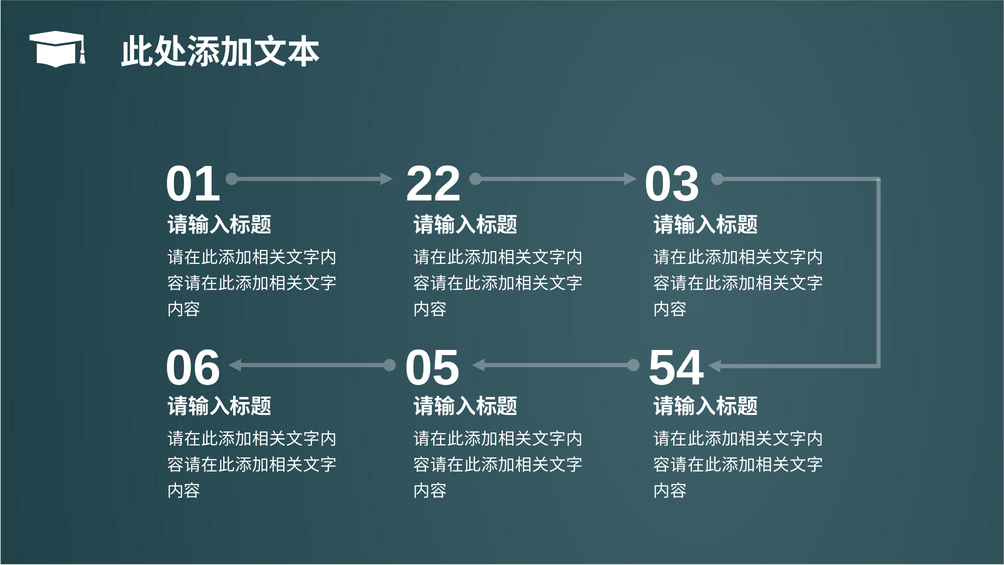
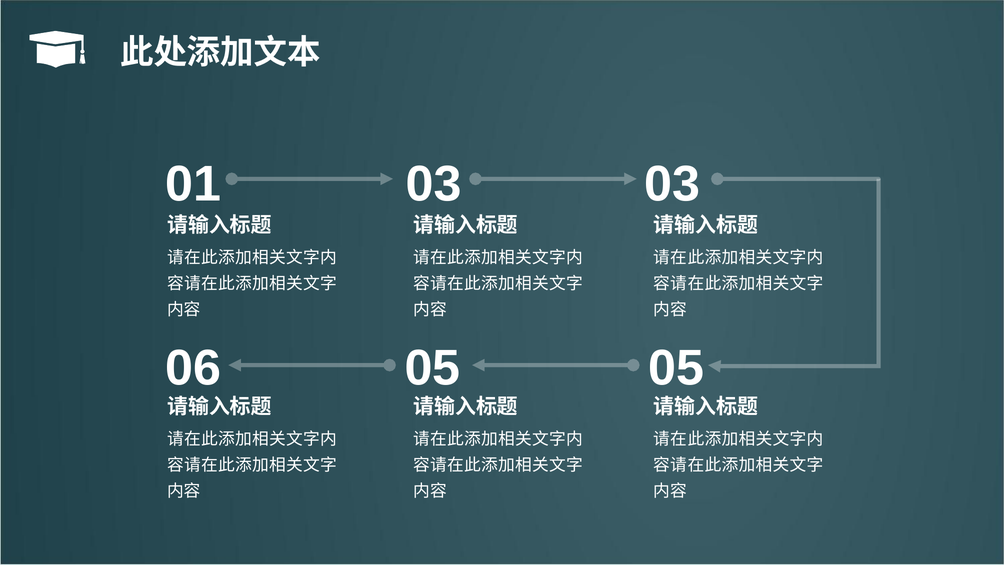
01 22: 22 -> 03 (434, 184)
05 54: 54 -> 05 (676, 368)
